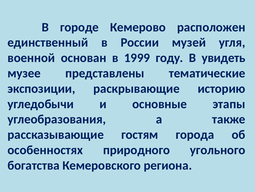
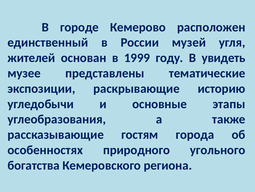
военной: военной -> жителей (31, 58)
